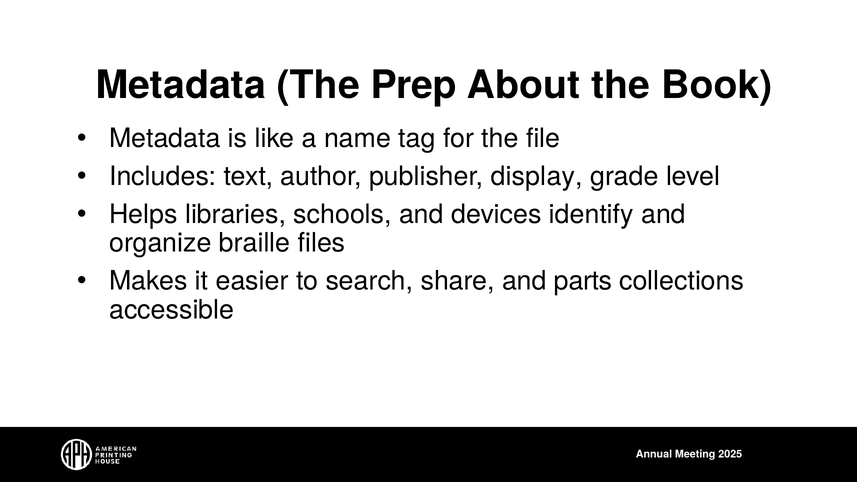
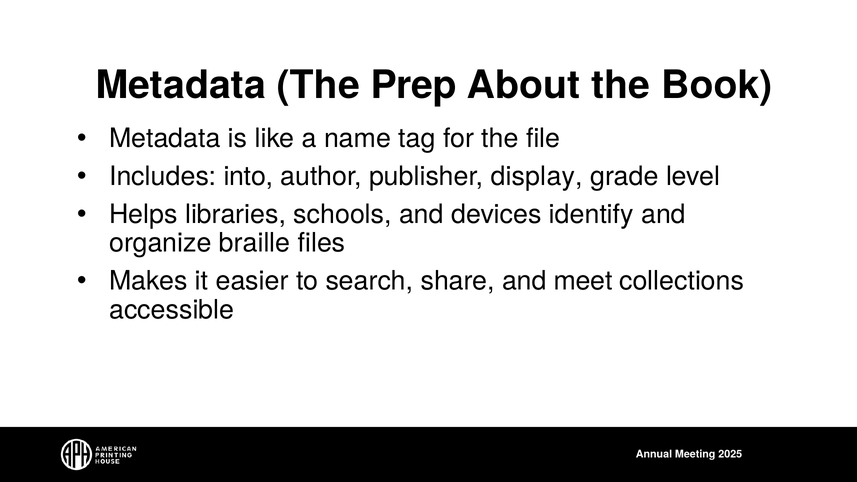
text: text -> into (248, 176)
parts: parts -> meet (583, 281)
